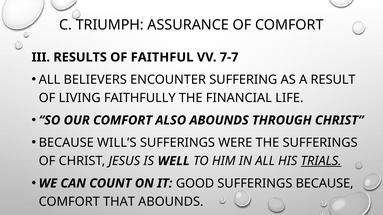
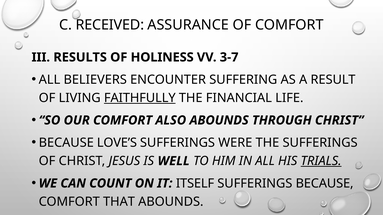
TRIUMPH: TRIUMPH -> RECEIVED (110, 25)
FAITHFUL: FAITHFUL -> HOLINESS (162, 57)
7-7: 7-7 -> 3-7 (229, 57)
FAITHFULLY underline: none -> present (140, 98)
WILL’S: WILL’S -> LOVE’S (117, 143)
GOOD: GOOD -> ITSELF (195, 184)
